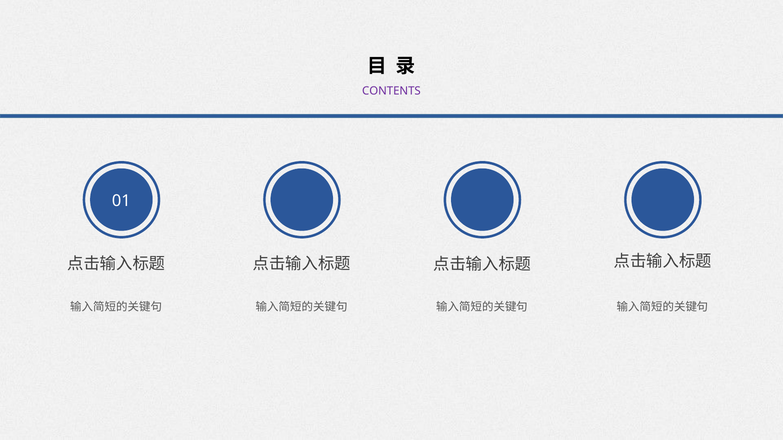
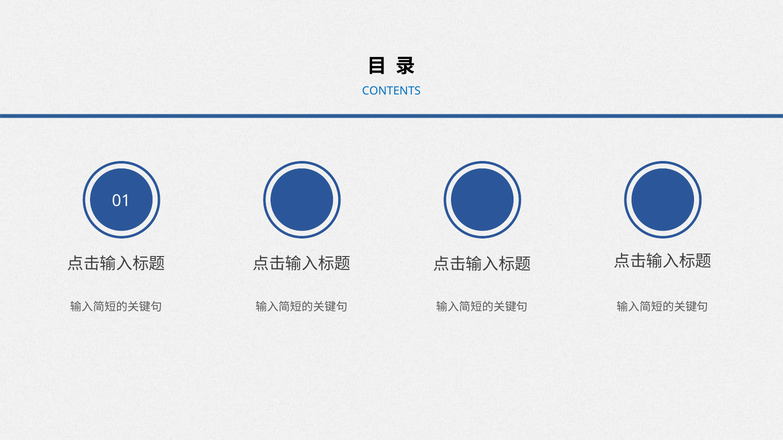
CONTENTS colour: purple -> blue (391, 91)
